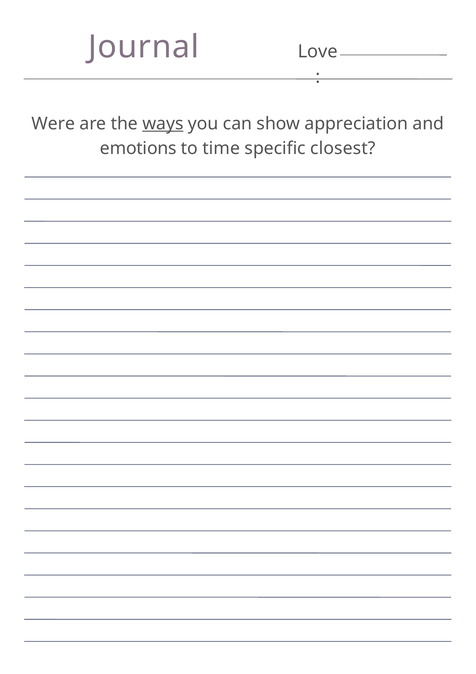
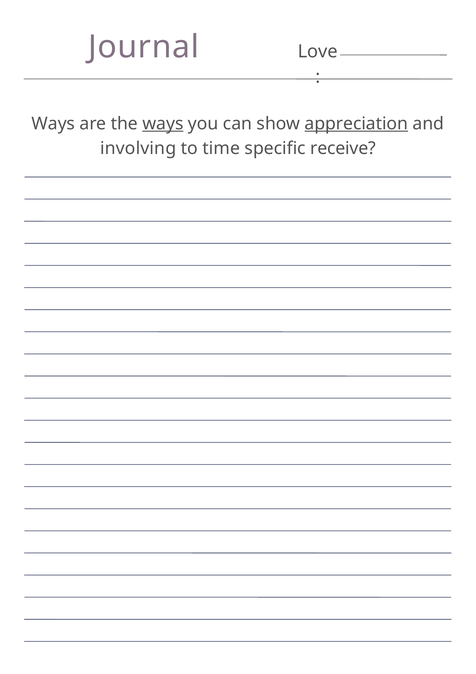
Were: Were -> Ways (53, 123)
appreciation underline: none -> present (356, 123)
emotions: emotions -> involving (138, 148)
closest: closest -> receive (343, 148)
